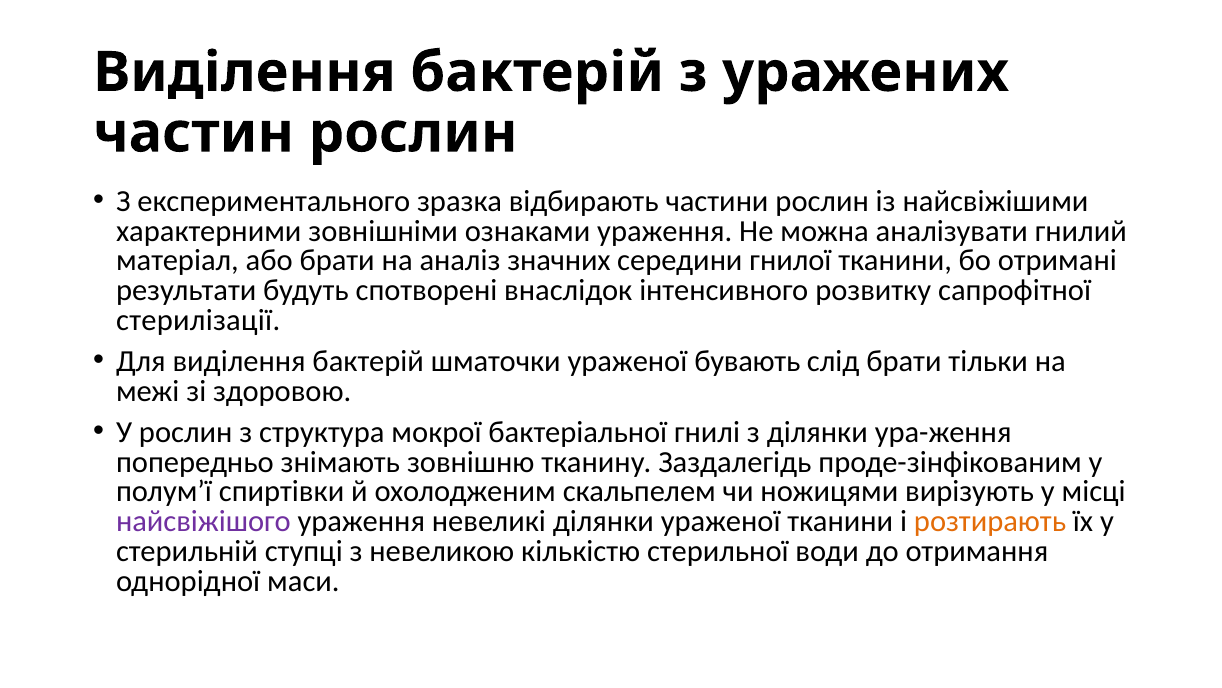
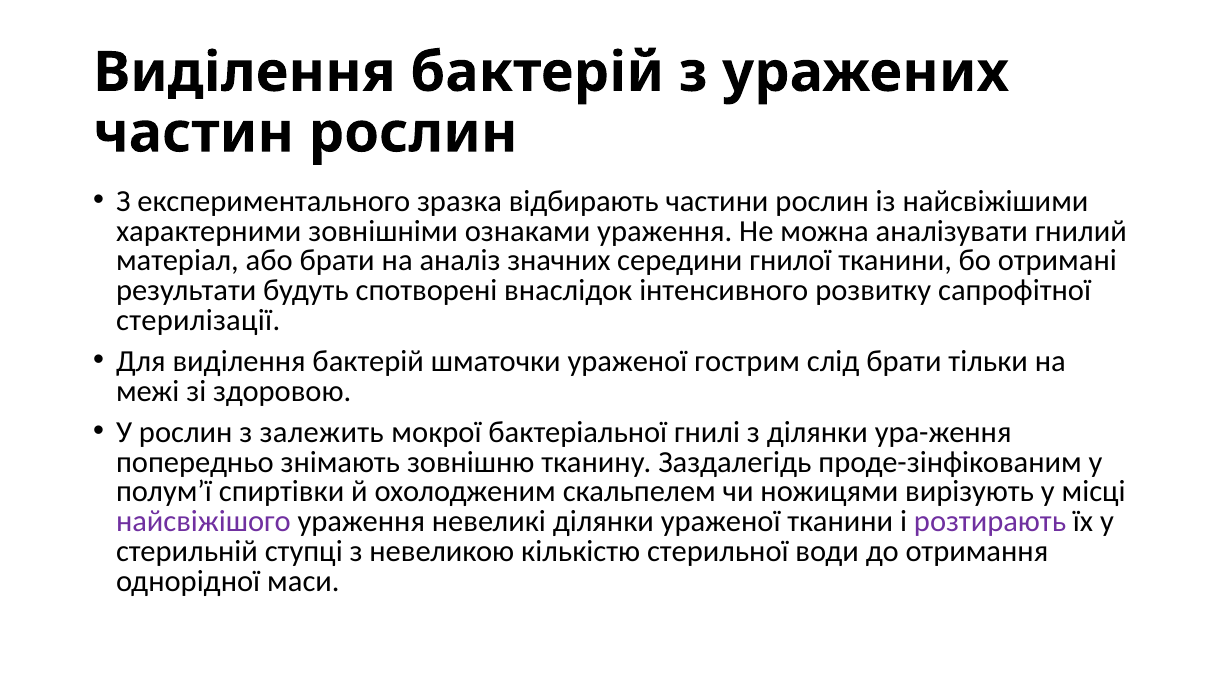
бувають: бувають -> гострим (747, 361)
структура: структура -> залежить (322, 432)
розтирають colour: orange -> purple (990, 521)
